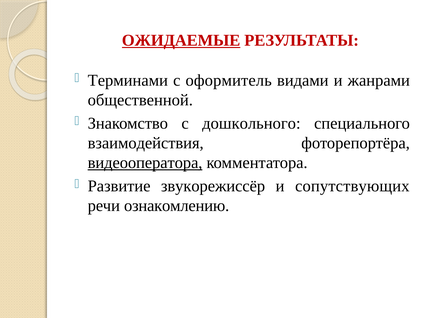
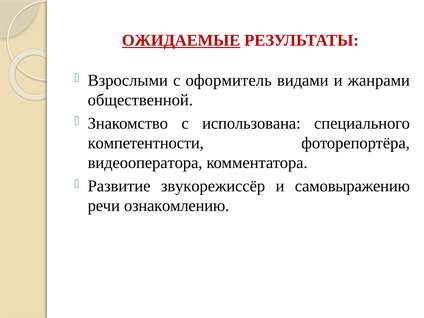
Терминами: Терминами -> Взрослыми (128, 80)
дошкольного: дошкольного -> использована (251, 123)
взаимодействия: взаимодействия -> компетентности (146, 143)
видеооператора underline: present -> none (145, 163)
сопутствующих: сопутствующих -> самовыражению (352, 186)
